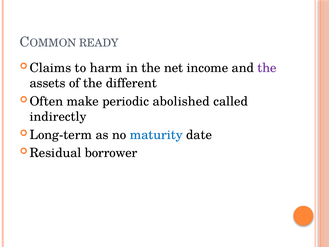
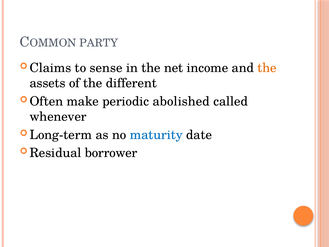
READY: READY -> PARTY (99, 43)
harm: harm -> sense (106, 68)
the colour: purple -> orange (267, 68)
indirectly: indirectly -> whenever (58, 117)
